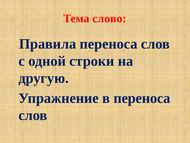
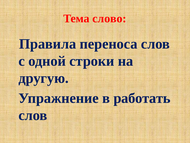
в переноса: переноса -> работать (142, 98)
